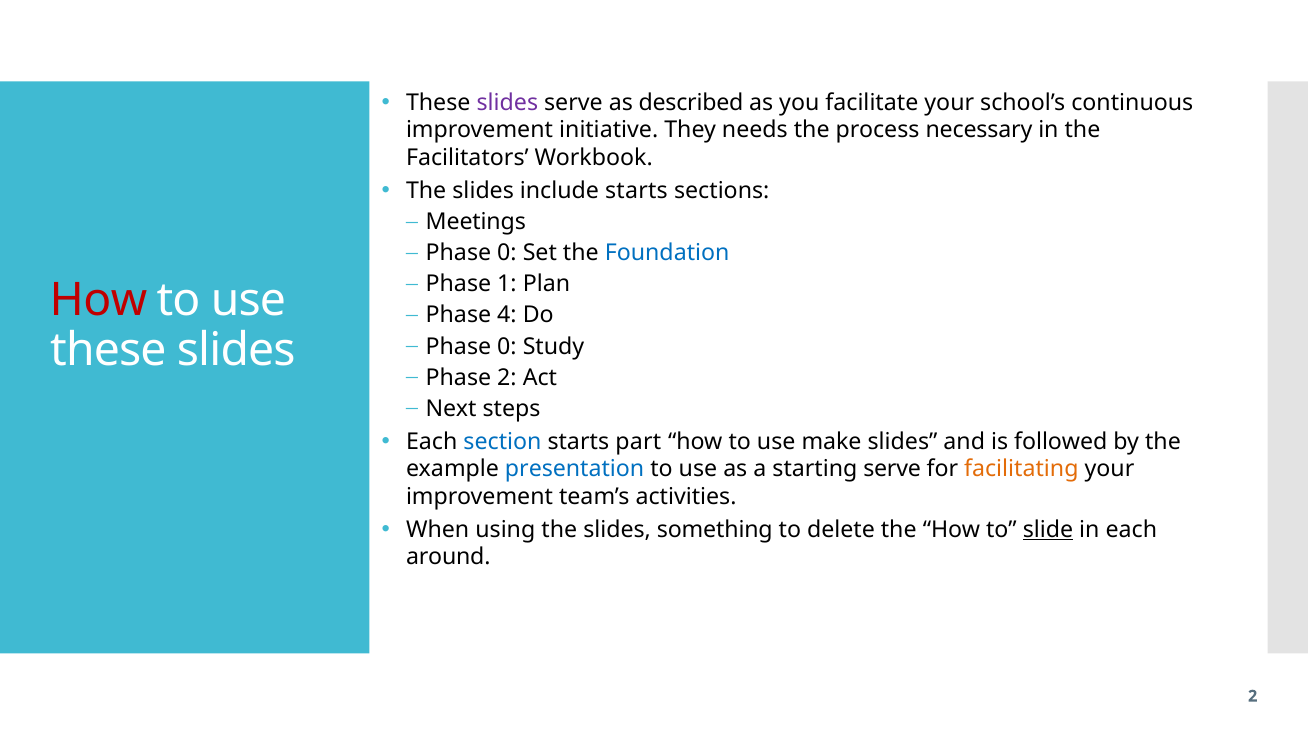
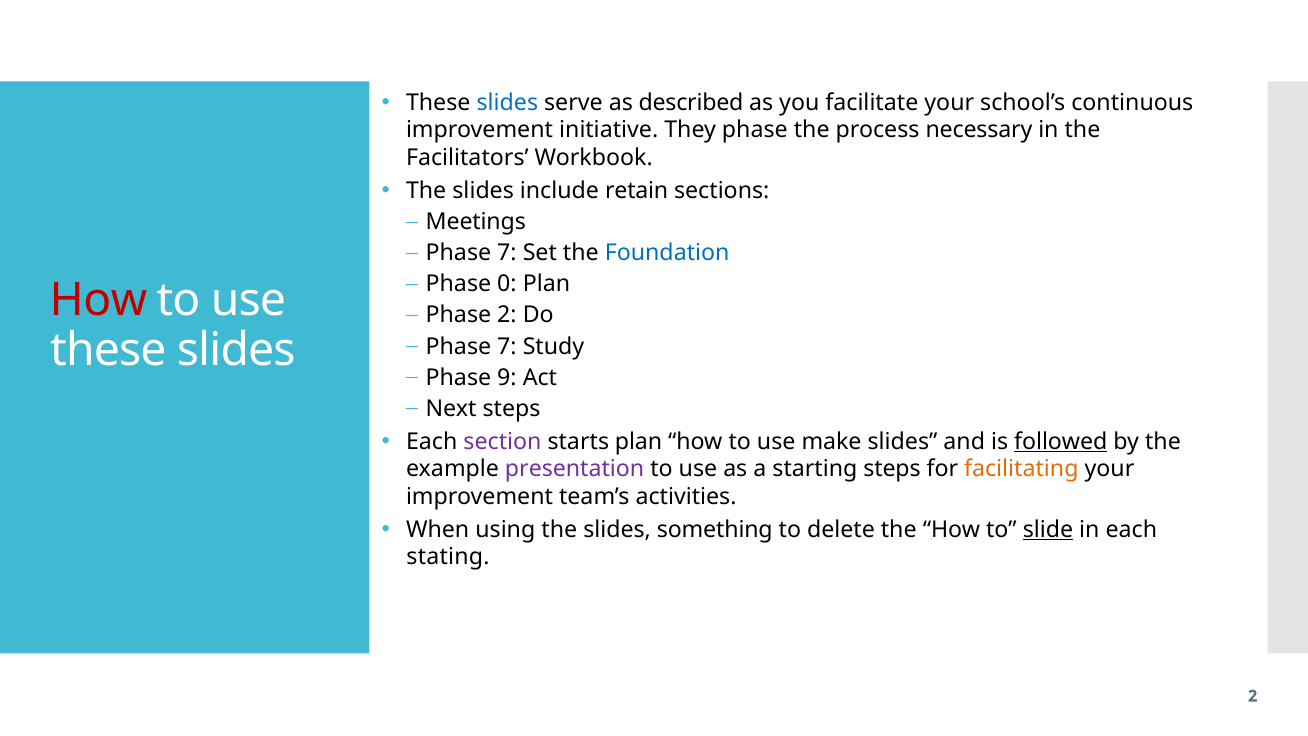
slides colour: purple -> blue (507, 103)
They needs: needs -> phase (755, 130)
include starts: starts -> retain (637, 191)
0: 0 -> 7 (507, 253)
1: 1 -> 0 (507, 284)
Phase 4: 4 -> 2 (507, 315)
0: 0 -> 7 (507, 346)
Phase 2: 2 -> 9 (507, 377)
section colour: blue -> purple (502, 442)
starts part: part -> plan (639, 442)
followed underline: none -> present (1061, 442)
presentation colour: blue -> purple (575, 469)
starting serve: serve -> steps (892, 469)
around: around -> stating (448, 557)
